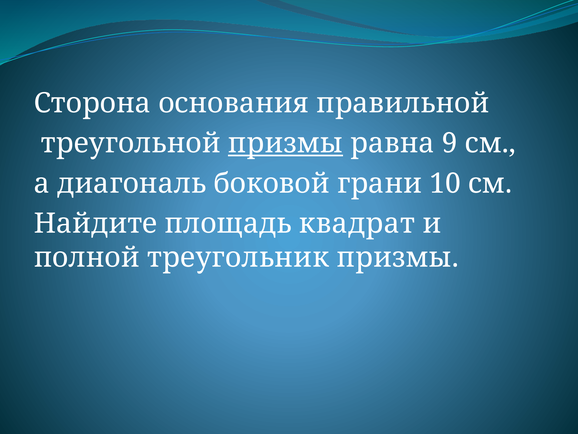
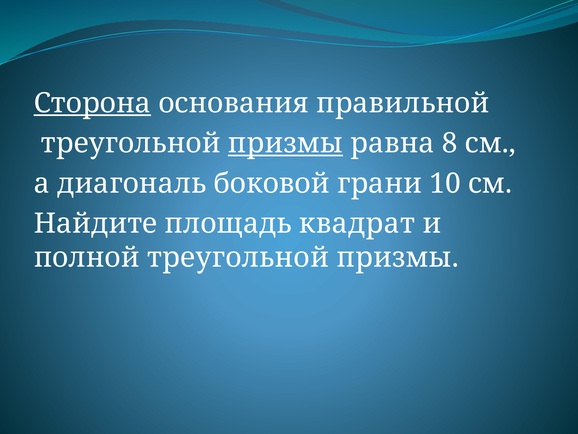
Сторона underline: none -> present (92, 103)
9: 9 -> 8 (450, 143)
полной треугольник: треугольник -> треугольной (238, 257)
